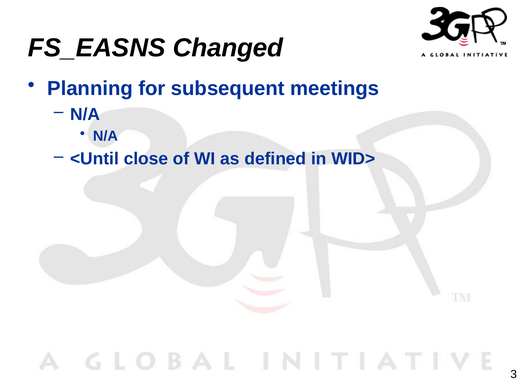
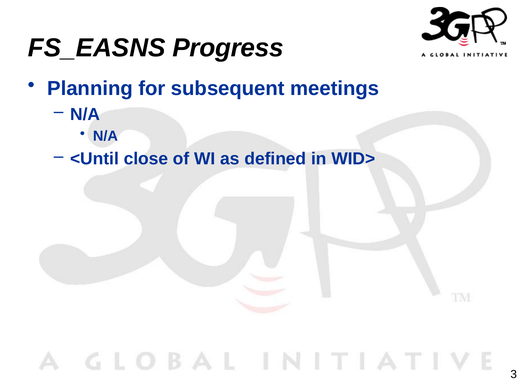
Changed: Changed -> Progress (228, 48)
